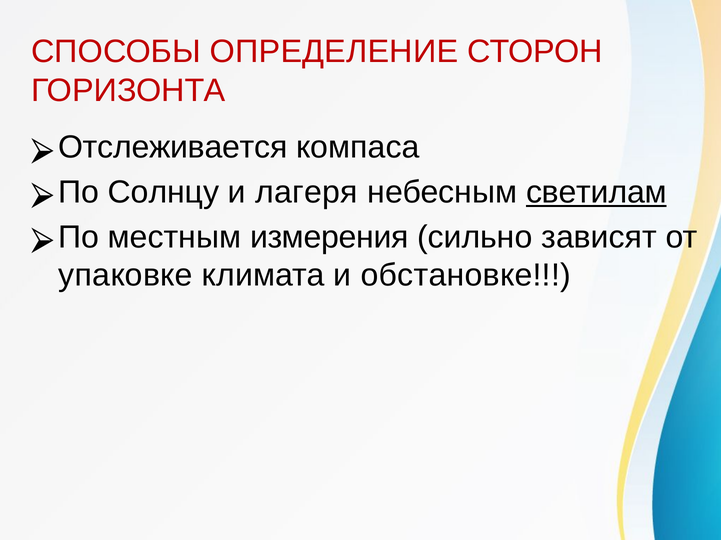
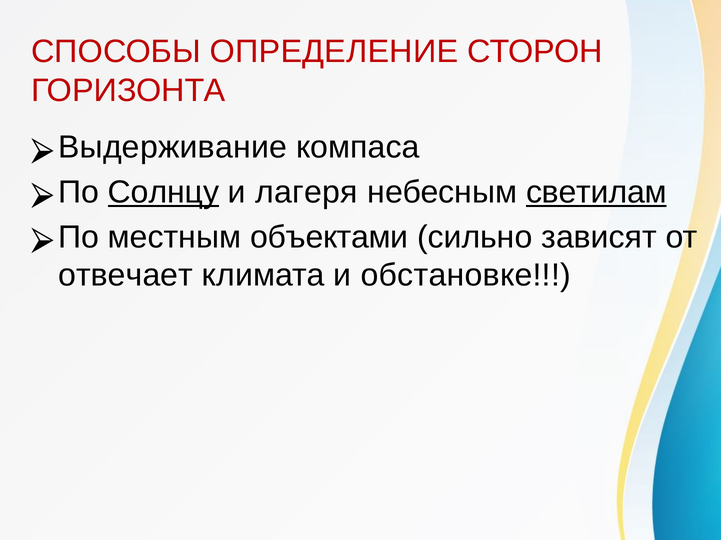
Отслеживается: Отслеживается -> Выдерживание (173, 148)
Солнцу underline: none -> present (163, 192)
измерения: измерения -> объектами (329, 237)
упаковке: упаковке -> отвечает (126, 276)
